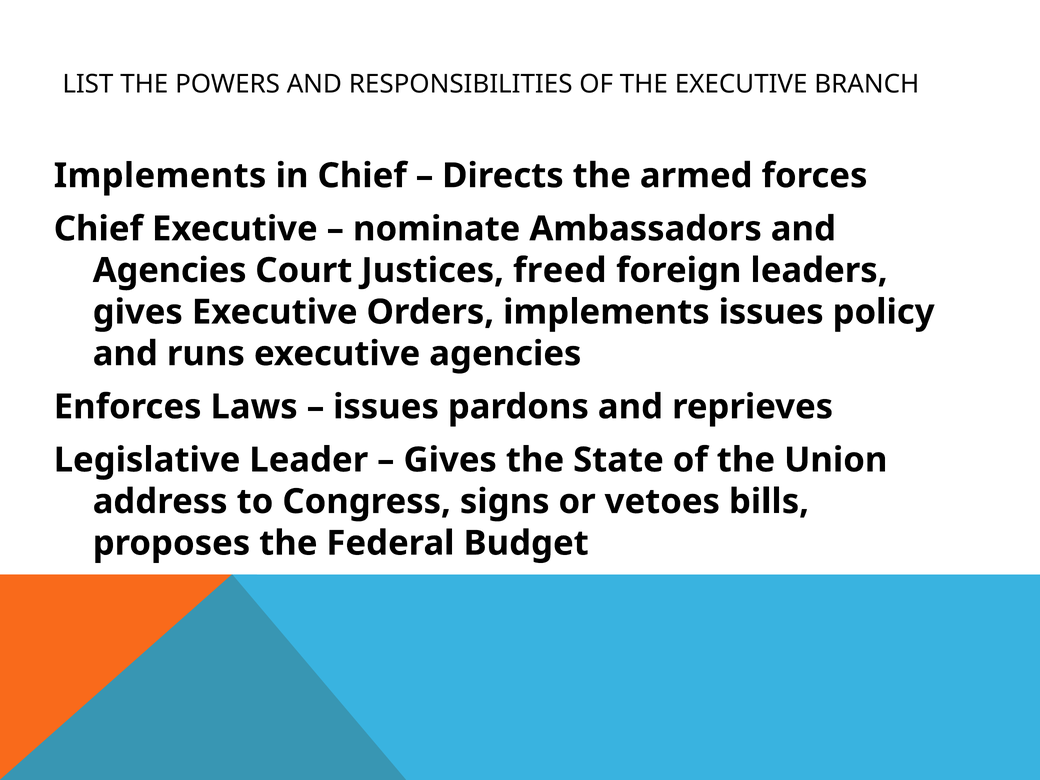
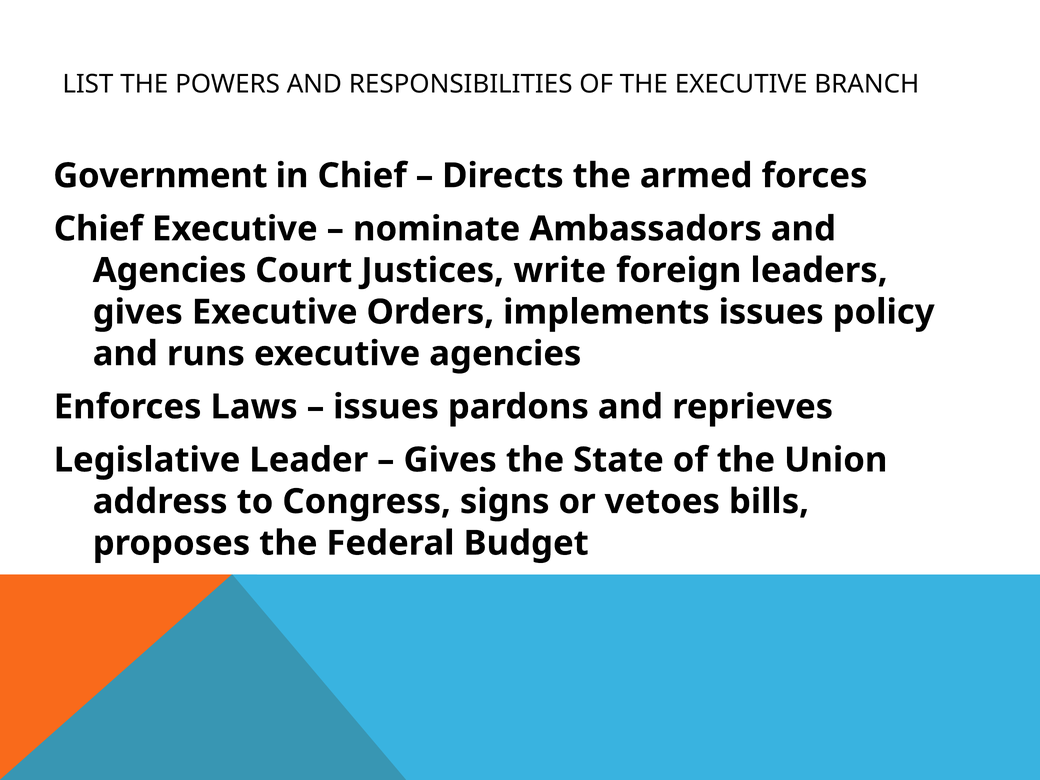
Implements: Implements -> Government (160, 176)
freed: freed -> write (560, 271)
